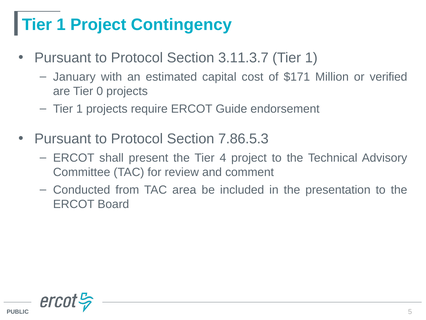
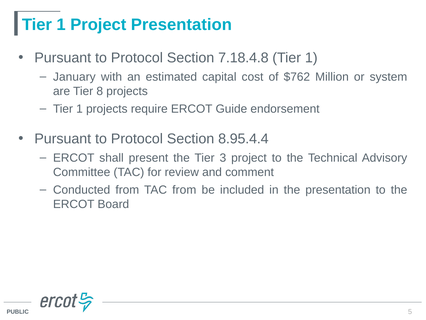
Project Contingency: Contingency -> Presentation (181, 25)
3.11.3.7: 3.11.3.7 -> 7.18.4.8 (243, 58)
$171: $171 -> $762 (297, 77)
verified: verified -> system (388, 77)
0: 0 -> 8 (100, 91)
7.86.5.3: 7.86.5.3 -> 8.95.4.4 (243, 139)
4: 4 -> 3 (223, 158)
TAC area: area -> from (184, 190)
